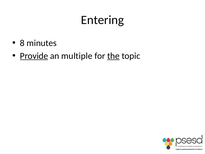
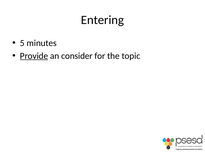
8: 8 -> 5 (22, 43)
multiple: multiple -> consider (77, 56)
the underline: present -> none (113, 56)
